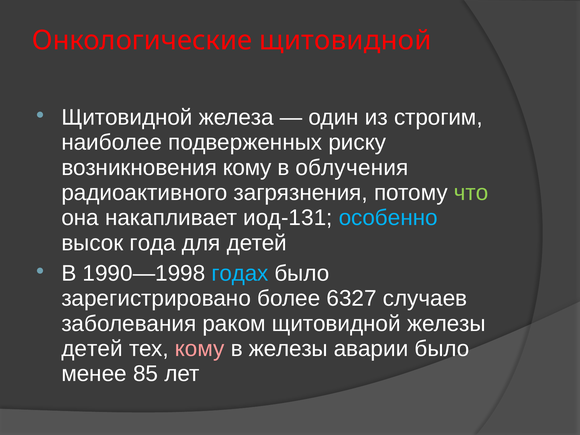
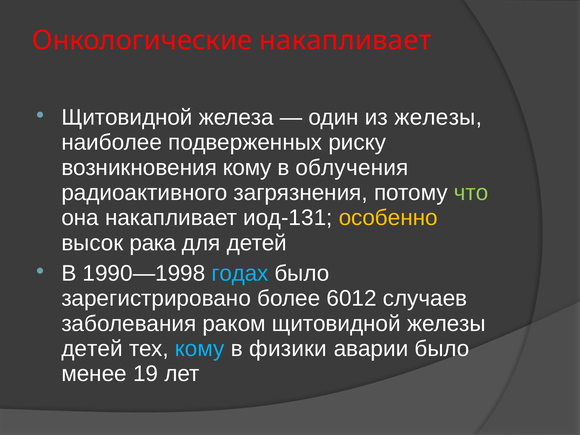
Онкологические щитовидной: щитовидной -> накапливает (345, 41)
из строгим: строгим -> железы (438, 117)
особенно colour: light blue -> yellow (388, 218)
года: года -> рака (153, 243)
6327: 6327 -> 6012 (352, 298)
кому colour: pink -> light blue (200, 349)
в железы: железы -> физики (288, 349)
85: 85 -> 19 (146, 374)
